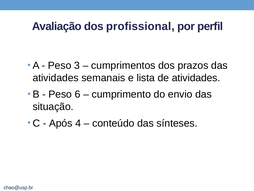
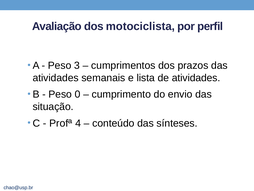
profissional: profissional -> motociclista (140, 26)
6: 6 -> 0 (78, 94)
Após: Após -> Profª (61, 123)
